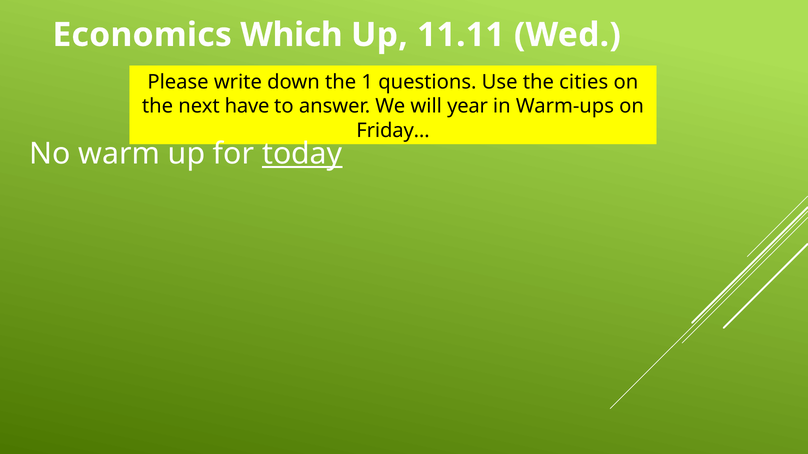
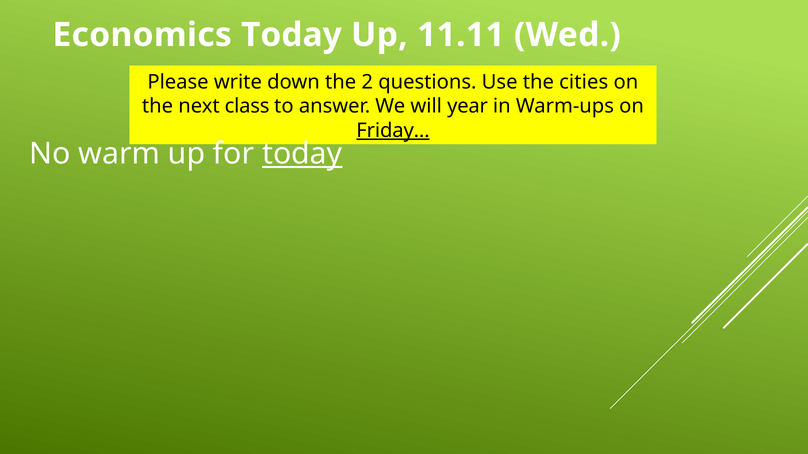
Economics Which: Which -> Today (291, 35)
1: 1 -> 2 (367, 82)
have: have -> class (247, 106)
Friday… underline: none -> present (393, 131)
